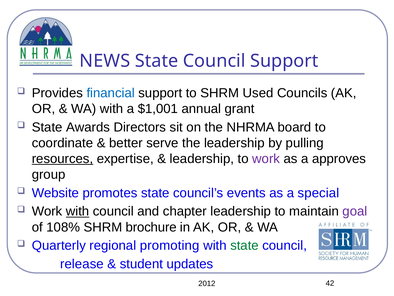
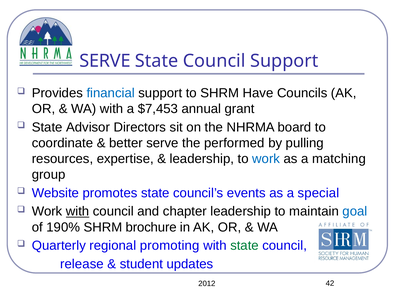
NEWS: NEWS -> SERVE (105, 61)
Used: Used -> Have (258, 93)
$1,001: $1,001 -> $7,453 (158, 109)
Awards: Awards -> Advisor (88, 127)
the leadership: leadership -> performed (234, 143)
resources underline: present -> none (63, 159)
work colour: purple -> blue (266, 159)
approves: approves -> matching (339, 159)
goal colour: purple -> blue (355, 211)
108%: 108% -> 190% (63, 227)
